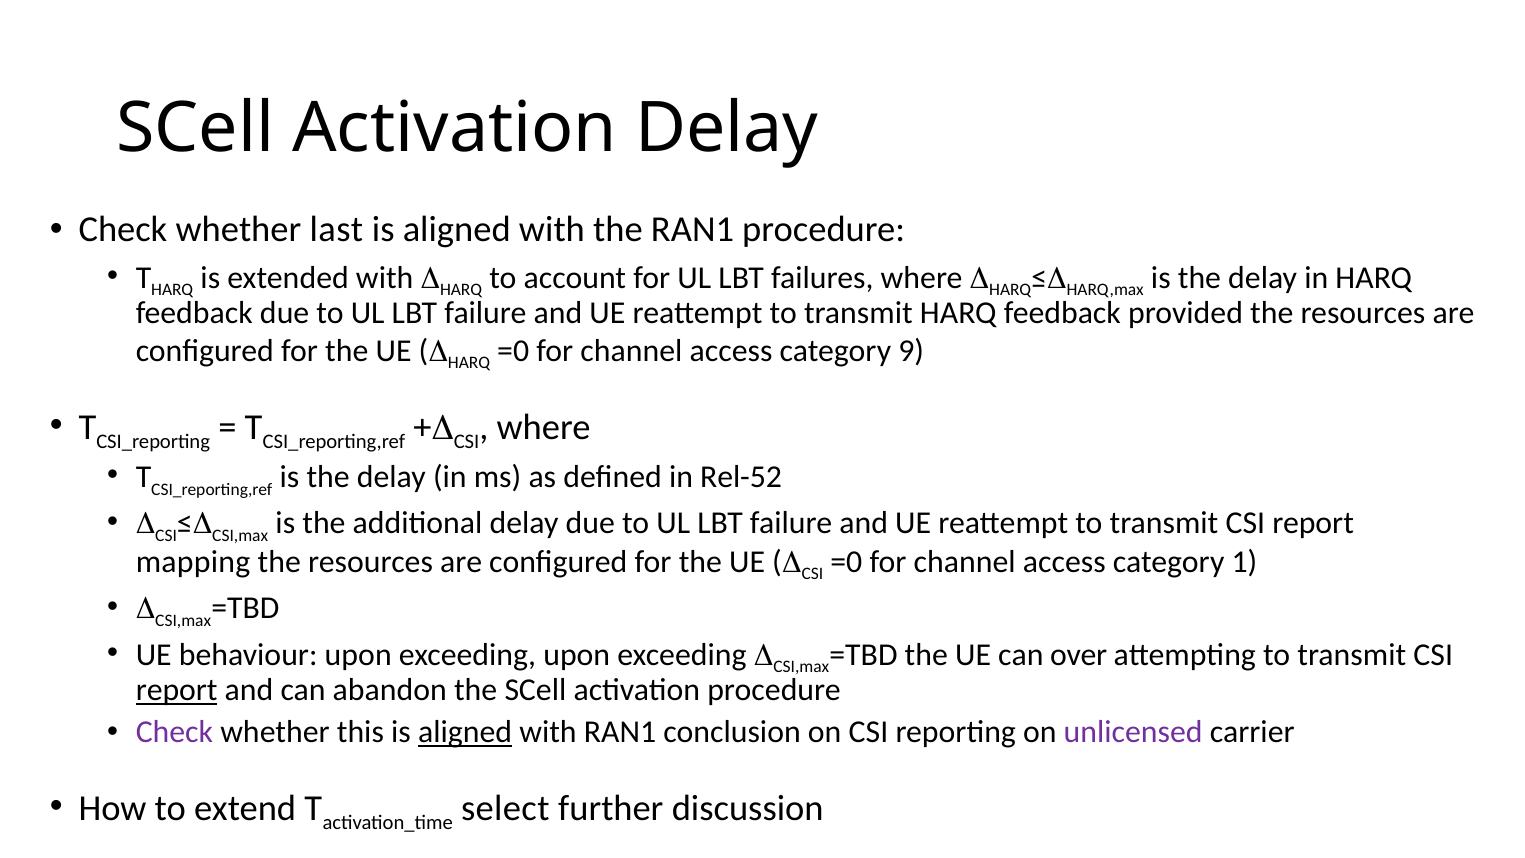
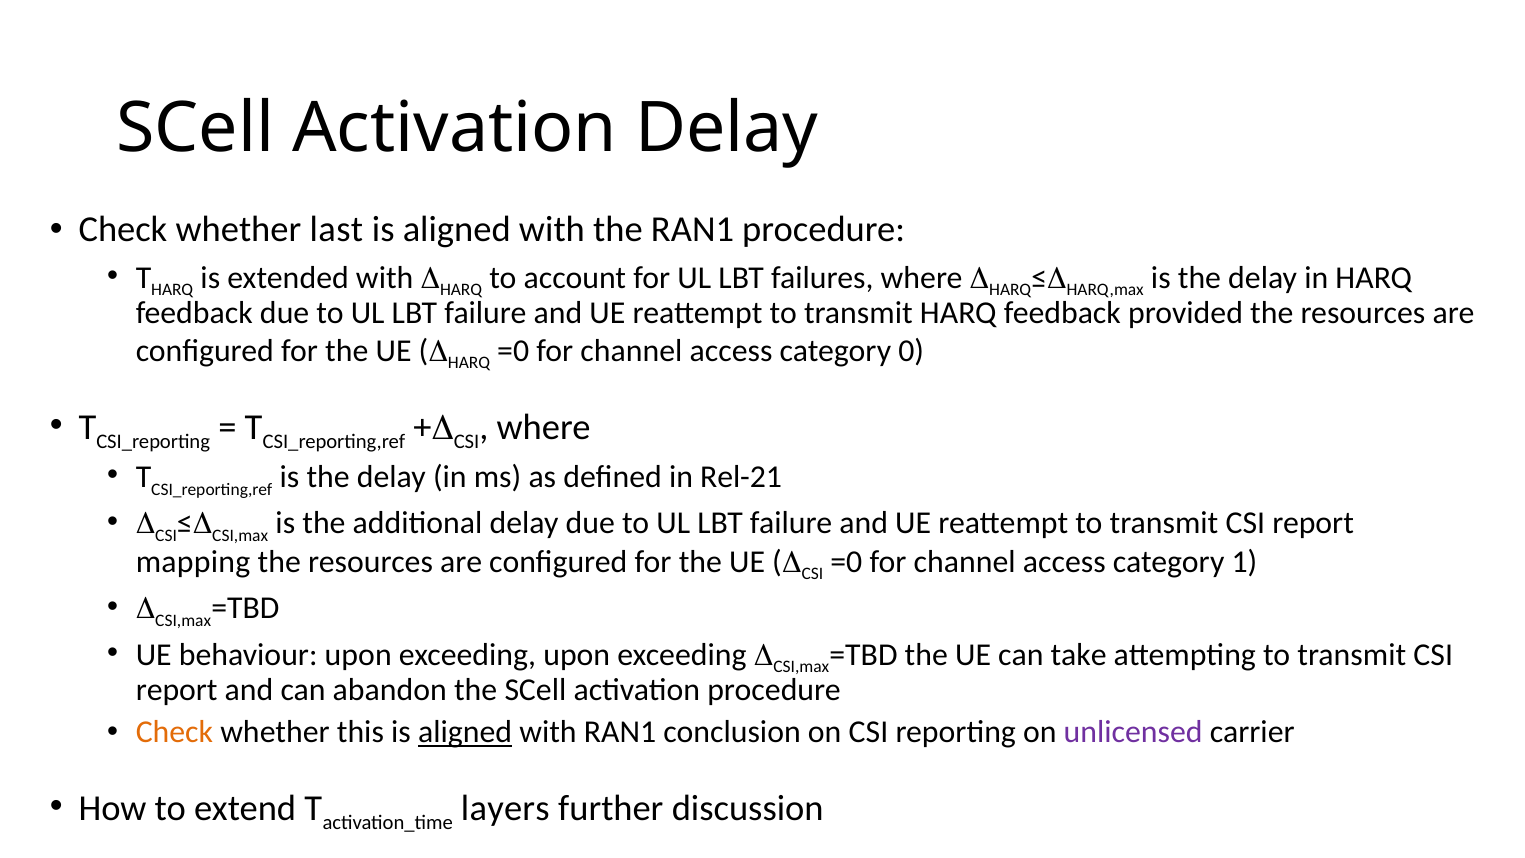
9: 9 -> 0 (911, 351)
Rel-52: Rel-52 -> Rel-21 (741, 477)
over: over -> take (1079, 655)
report underline: present -> none (177, 690)
Check colour: purple -> orange (174, 732)
select: select -> layers (505, 808)
